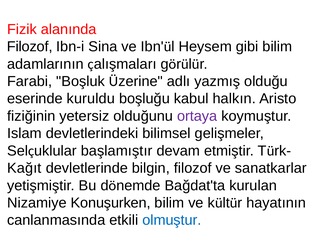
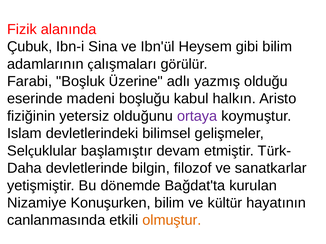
Filozof: Filozof -> Çubuk (30, 47)
kuruldu: kuruldu -> madeni (91, 99)
Kağıt: Kağıt -> Daha (24, 168)
olmuştur colour: blue -> orange (172, 221)
